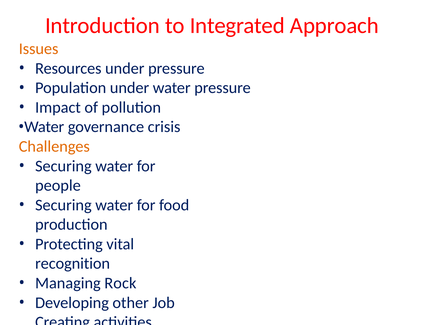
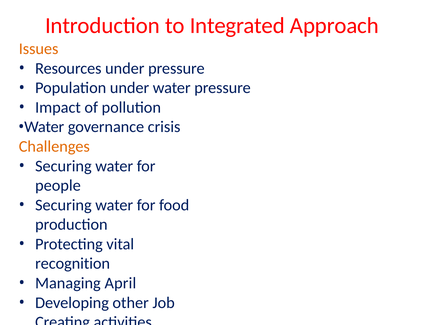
Rock: Rock -> April (120, 284)
